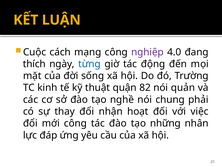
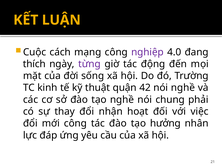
từng colour: blue -> purple (89, 64)
82: 82 -> 42 (145, 87)
nói quản: quản -> nghề (183, 87)
những: những -> hưởng (165, 123)
